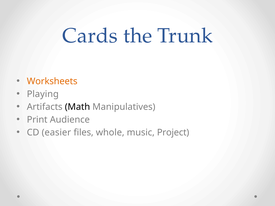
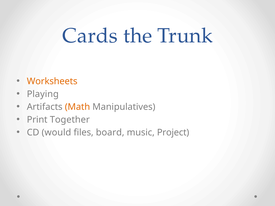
Math colour: black -> orange (77, 107)
Audience: Audience -> Together (70, 120)
easier: easier -> would (56, 133)
whole: whole -> board (110, 133)
